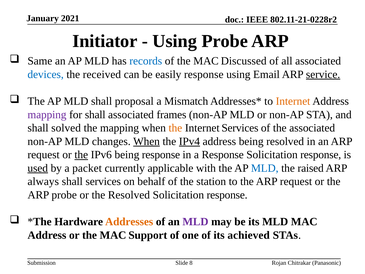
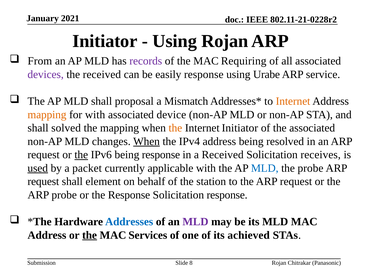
Using Probe: Probe -> Rojan (225, 41)
Same: Same -> From (40, 61)
records colour: blue -> purple (146, 61)
Discussed: Discussed -> Requiring (244, 61)
devices colour: blue -> purple (46, 74)
Email: Email -> Urabe (267, 74)
service underline: present -> none (323, 74)
mapping colour: purple -> orange (47, 114)
for shall: shall -> with (95, 114)
frames: frames -> device (171, 114)
Internet Services: Services -> Initiator (240, 128)
IPv4 underline: present -> none (189, 141)
a Response: Response -> Received (223, 155)
response: response -> receives (321, 155)
the raised: raised -> probe (311, 168)
always: always -> request (43, 181)
shall services: services -> element (103, 181)
the Resolved: Resolved -> Response (129, 195)
Addresses colour: orange -> blue (129, 221)
the underline: none -> present (90, 235)
Support: Support -> Services (148, 235)
